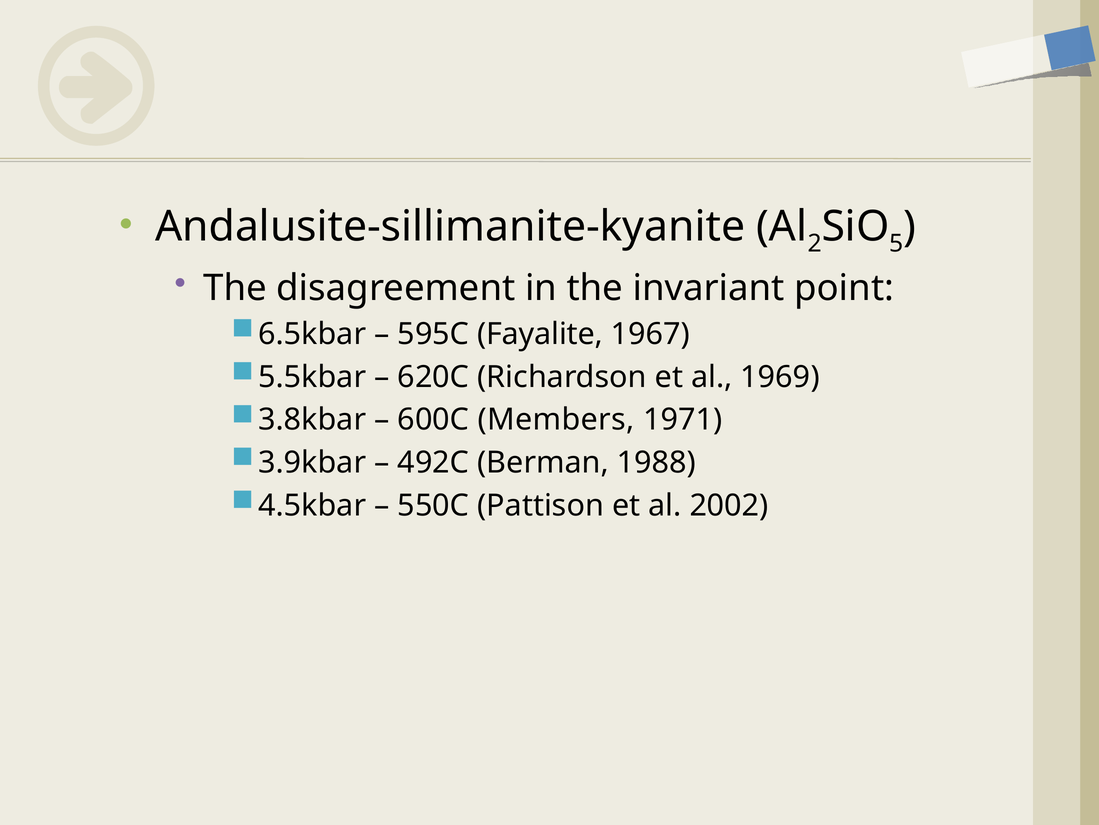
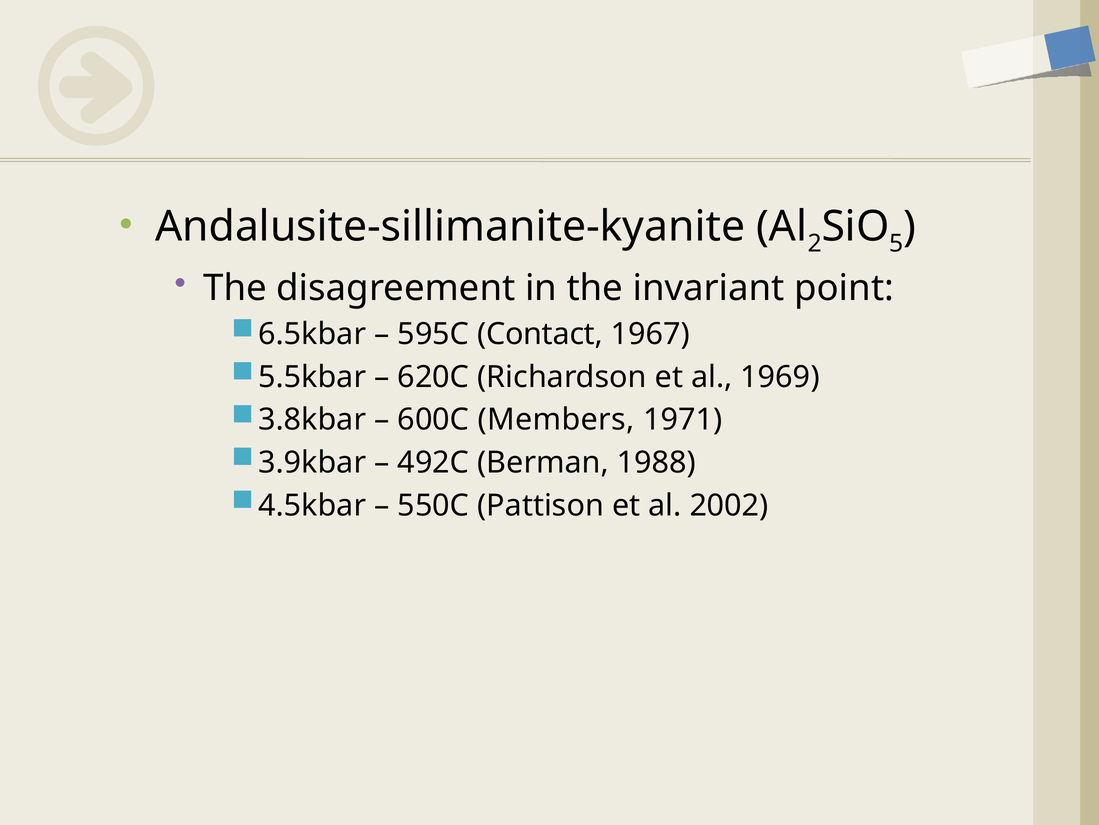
Fayalite: Fayalite -> Contact (540, 334)
